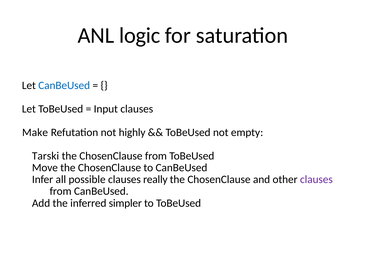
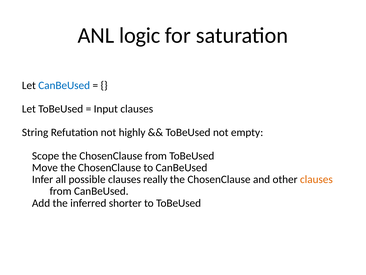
Make: Make -> String (35, 132)
Tarski: Tarski -> Scope (46, 156)
clauses colour: purple -> orange (316, 179)
simpler: simpler -> shorter (125, 203)
